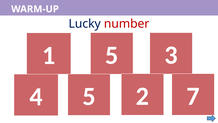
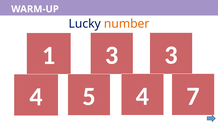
number colour: red -> orange (127, 24)
1 5: 5 -> 3 (112, 55)
5 2: 2 -> 4 (142, 96)
